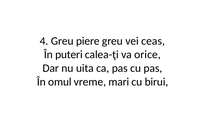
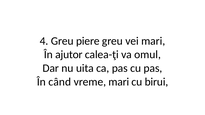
vei ceas: ceas -> mari (153, 41)
puteri: puteri -> ajutor (69, 55)
orice: orice -> omul (148, 55)
omul: omul -> când (60, 82)
